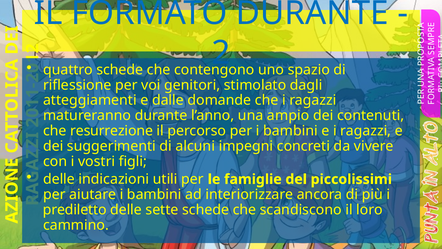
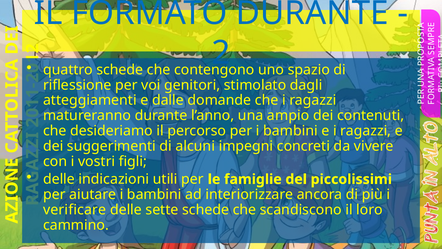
resurrezione: resurrezione -> desideriamo (112, 131)
prediletto: prediletto -> verificare (75, 210)
